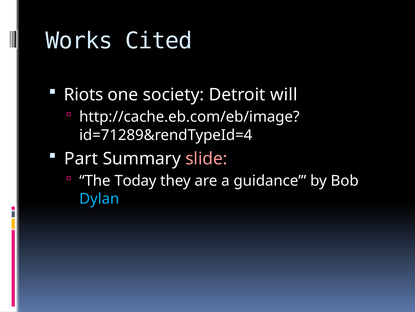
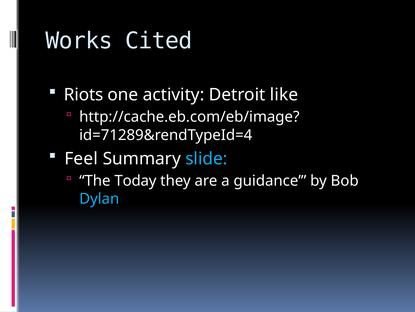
society: society -> activity (174, 95)
will: will -> like (284, 95)
Part: Part -> Feel (81, 158)
slide colour: pink -> light blue (206, 158)
